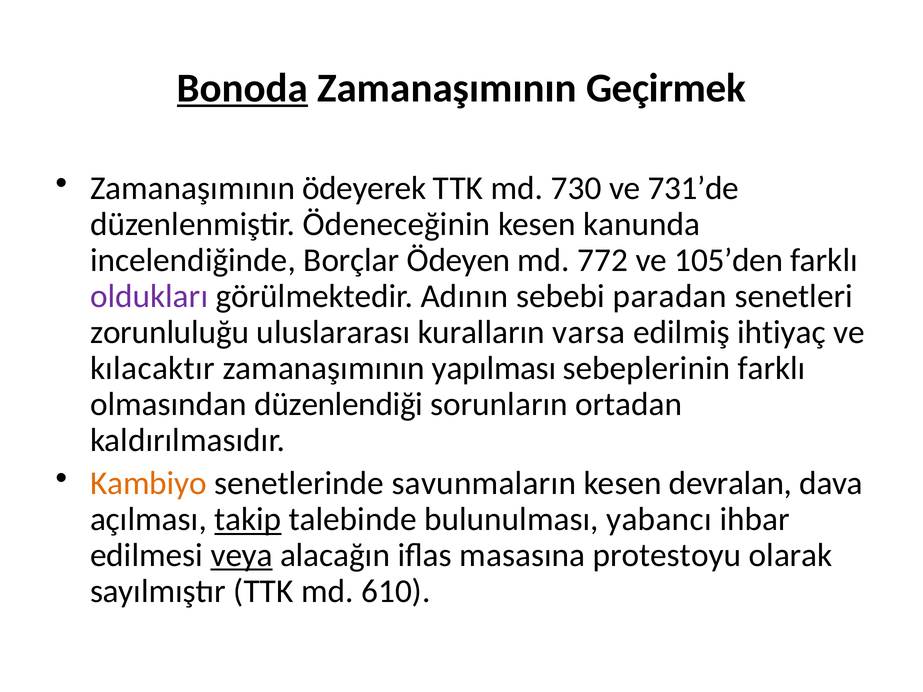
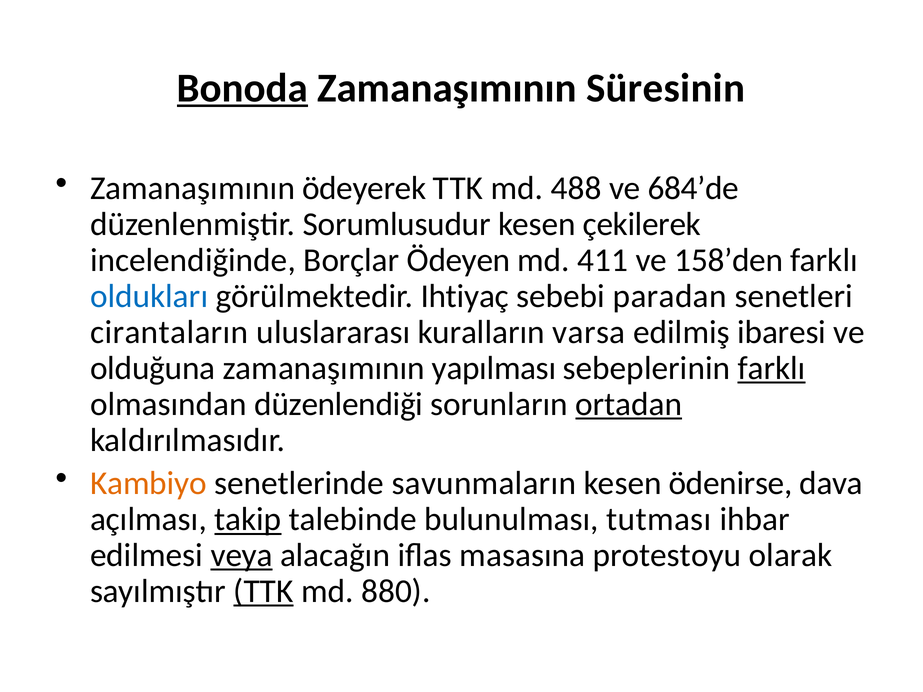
Geçirmek: Geçirmek -> Süresinin (666, 88)
730: 730 -> 488 (576, 188)
731’de: 731’de -> 684’de (693, 188)
Ödeneceğinin: Ödeneceğinin -> Sorumlusudur (397, 224)
kanunda: kanunda -> çekilerek (642, 224)
772: 772 -> 411 (603, 260)
105’den: 105’den -> 158’den (729, 260)
oldukları colour: purple -> blue (149, 296)
Adının: Adının -> Ihtiyaç (465, 296)
zorunluluğu: zorunluluğu -> cirantaların (169, 332)
ihtiyaç: ihtiyaç -> ibaresi (782, 332)
kılacaktır: kılacaktır -> olduğuna (153, 368)
farklı underline: none -> present (772, 368)
ortadan underline: none -> present (629, 404)
devralan: devralan -> ödenirse (731, 484)
yabancı: yabancı -> tutması (659, 520)
TTK underline: none -> present (263, 592)
610: 610 -> 880 (396, 592)
